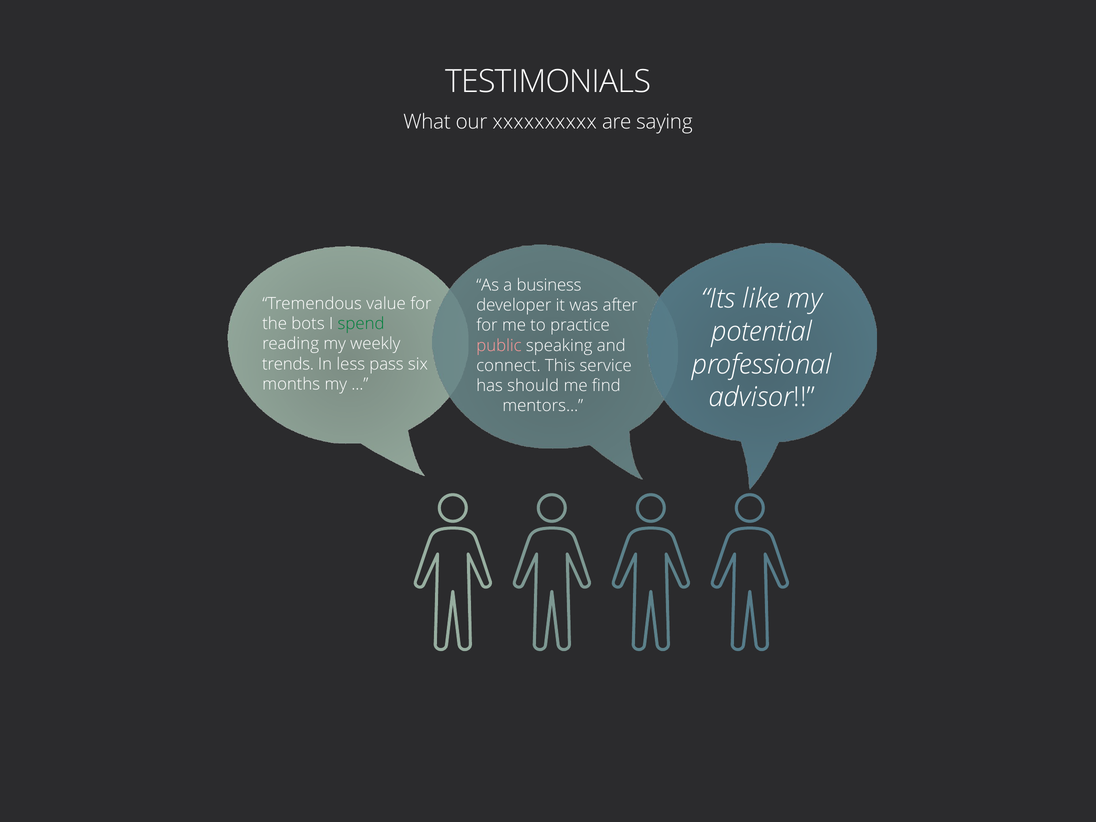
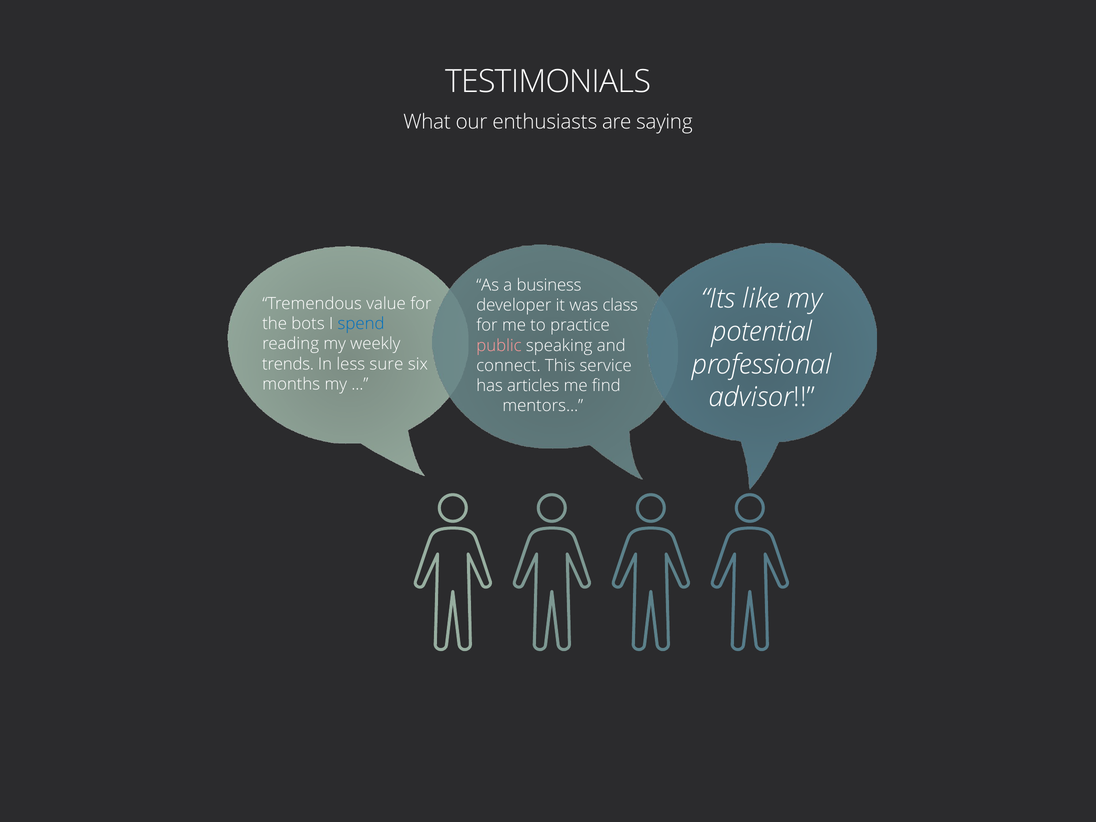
xxxxxxxxxx: xxxxxxxxxx -> enthusiasts (545, 122)
after: after -> class (620, 305)
spend colour: green -> blue (361, 324)
pass: pass -> sure (386, 364)
should: should -> articles (533, 386)
